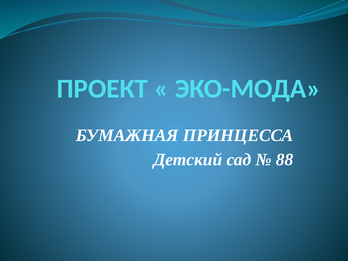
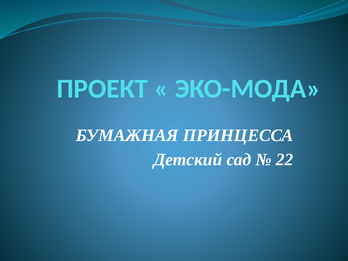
88: 88 -> 22 (285, 160)
